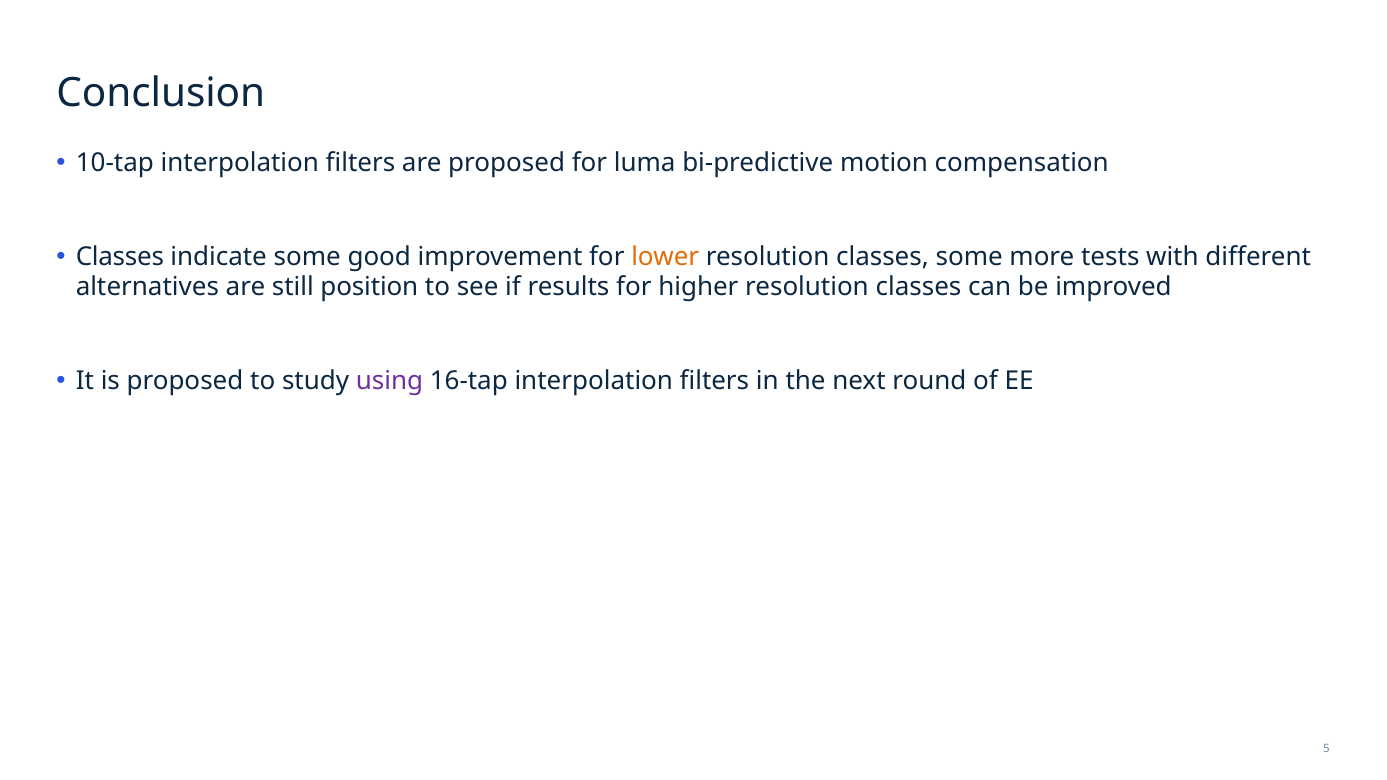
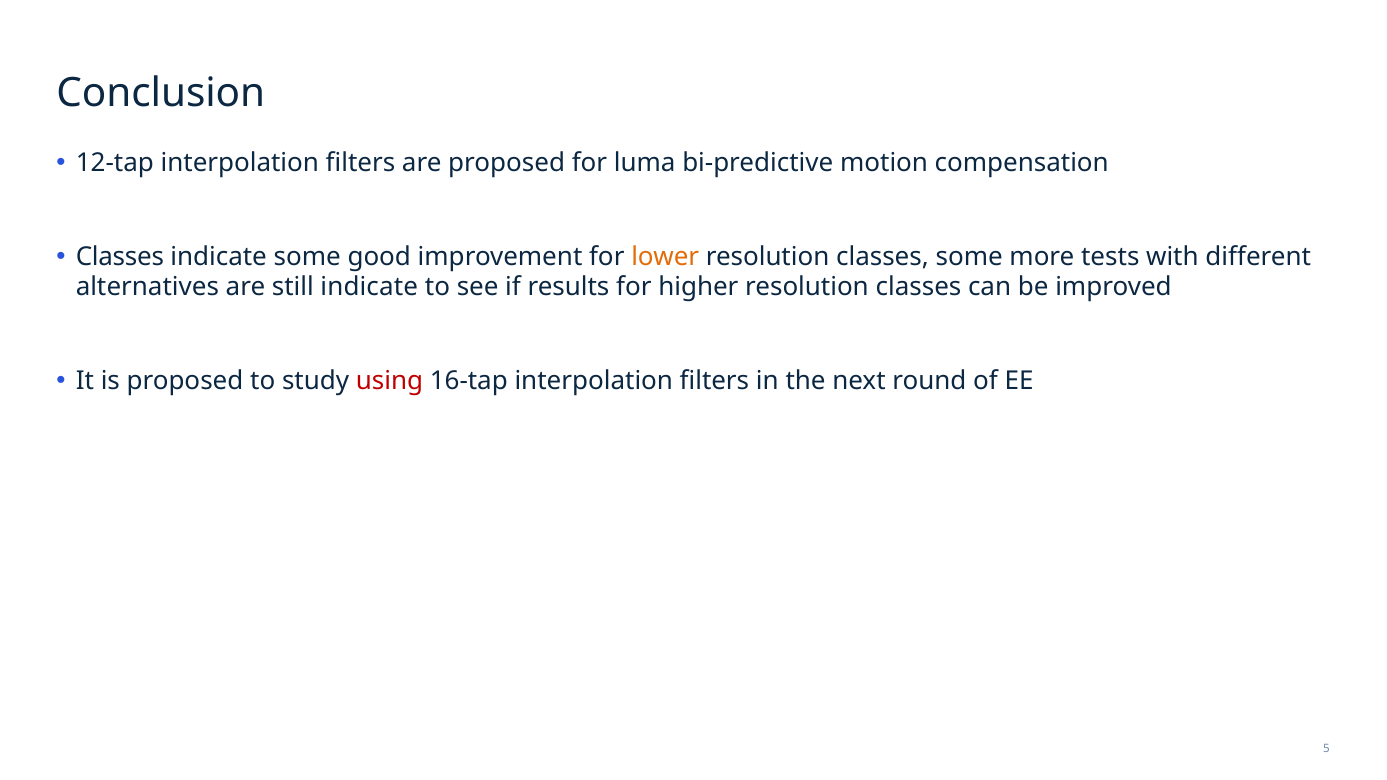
10-tap: 10-tap -> 12-tap (115, 163)
still position: position -> indicate (369, 287)
using colour: purple -> red (389, 381)
